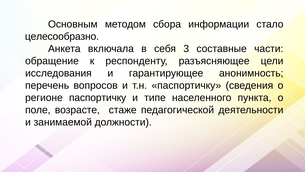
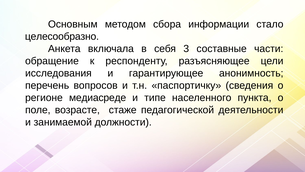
регионе паспортичку: паспортичку -> медиасреде (98, 98)
